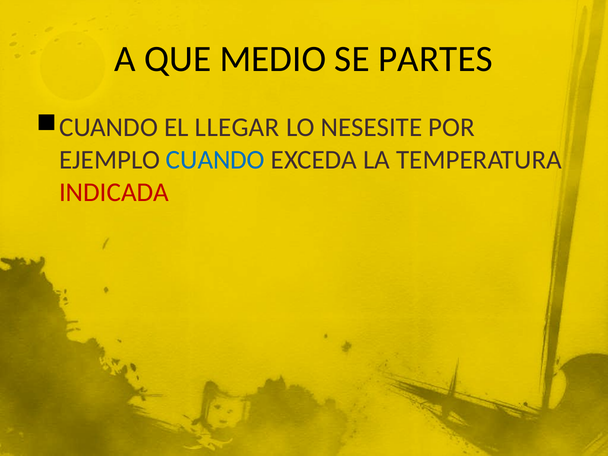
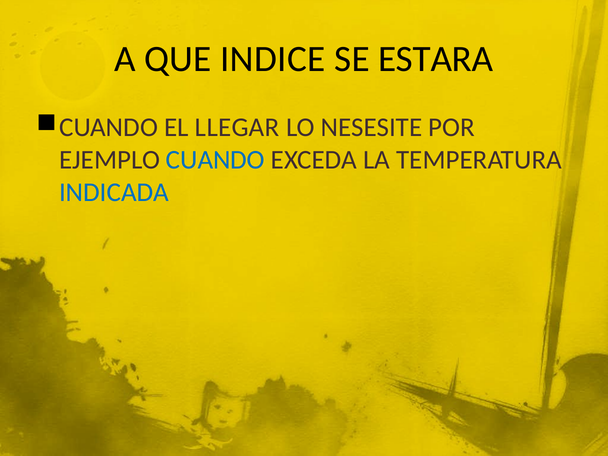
MEDIO: MEDIO -> INDICE (273, 59)
PARTES: PARTES -> ESTARA (436, 59)
INDICADA colour: red -> blue (114, 192)
